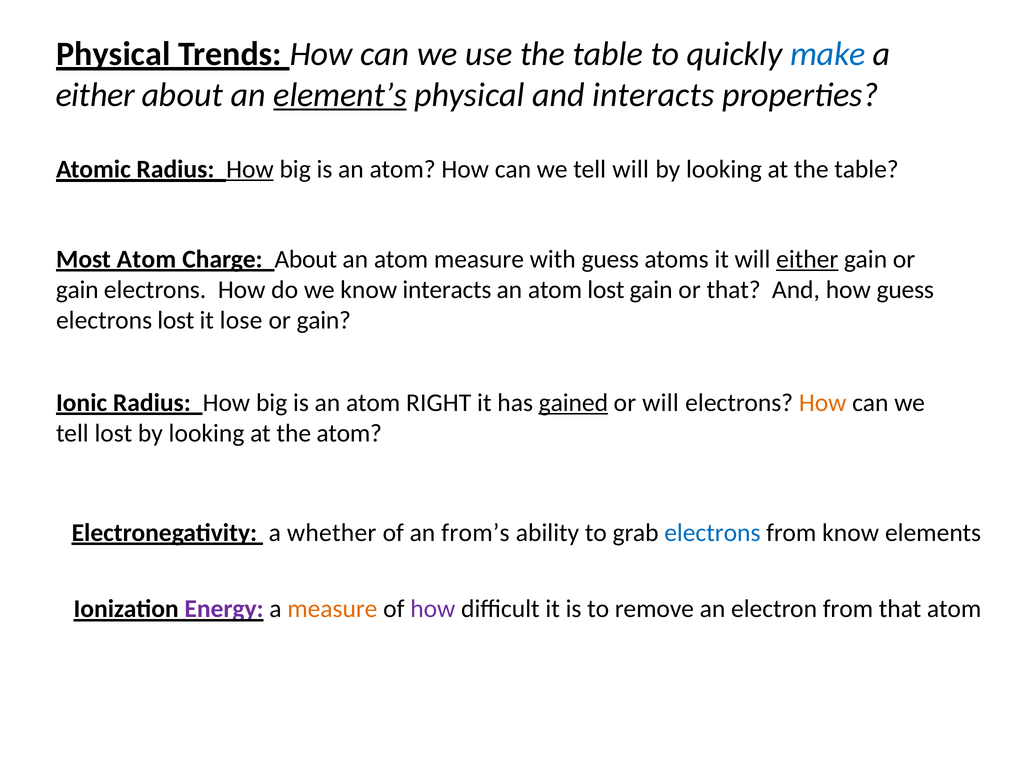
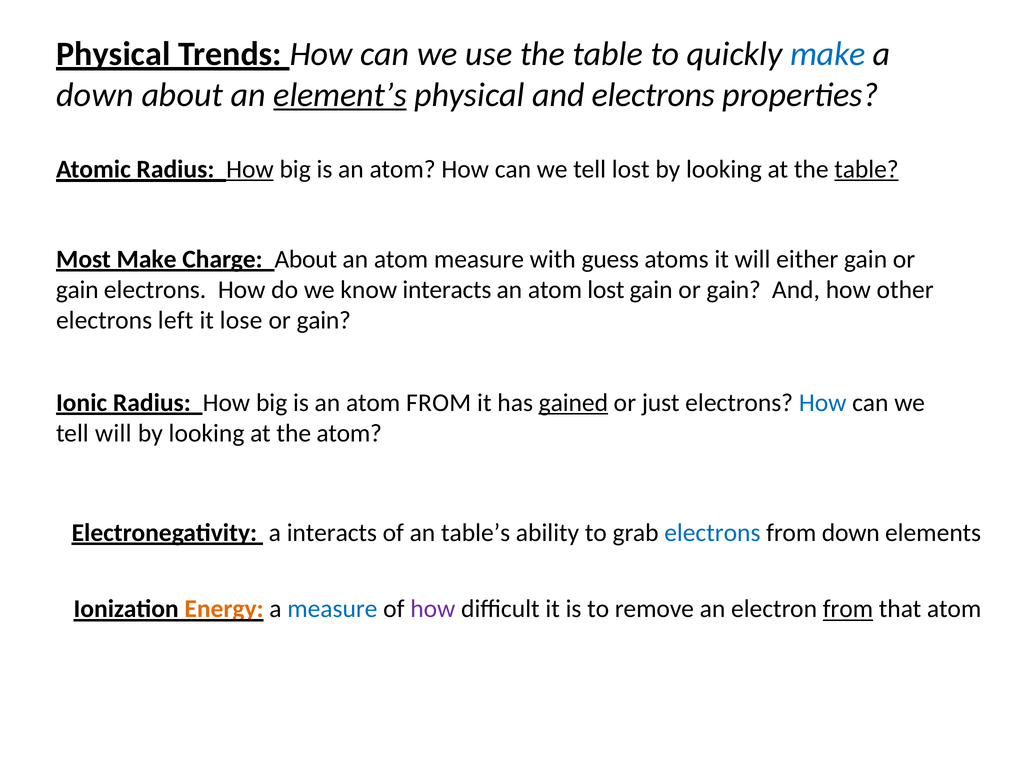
either: either -> down (95, 95)
and interacts: interacts -> electrons (654, 95)
tell will: will -> lost (631, 169)
table underline: none -> present (866, 169)
Most Atom: Atom -> Make (147, 259)
either underline: present -> none (807, 259)
that: that -> gain (734, 290)
how guess: guess -> other (905, 290)
electrons lost: lost -> left (176, 321)
atom RIGHT: RIGHT -> FROM (439, 403)
or will: will -> just (661, 403)
How colour: orange -> blue (823, 403)
tell lost: lost -> will (113, 433)
a whether: whether -> interacts (332, 533)
from’s: from’s -> table’s (476, 533)
from know: know -> down (851, 533)
Energy colour: purple -> orange (224, 609)
measure colour: orange -> blue (332, 609)
from underline: none -> present (848, 609)
